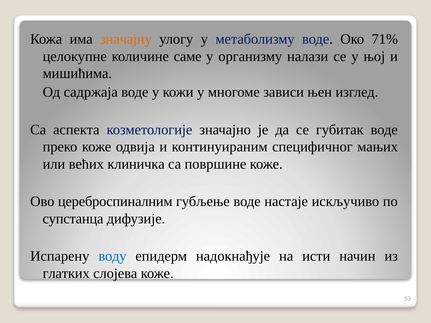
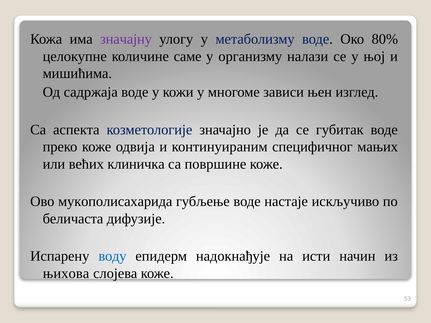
значајну colour: orange -> purple (126, 39)
71%: 71% -> 80% (385, 39)
цереброспиналним: цереброспиналним -> мукополисахарида (115, 202)
супстанца: супстанца -> беличаста (73, 219)
глатких: глатких -> њихова (66, 274)
